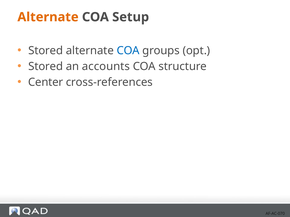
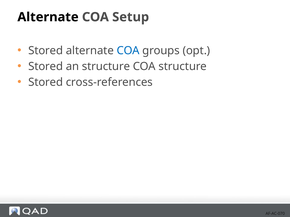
Alternate colour: orange -> black (48, 17)
an accounts: accounts -> structure (106, 67)
Center: Center -> Stored (46, 82)
